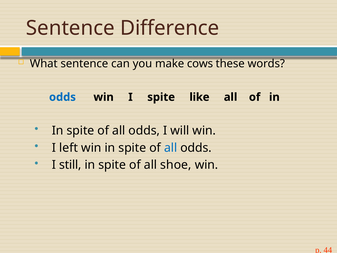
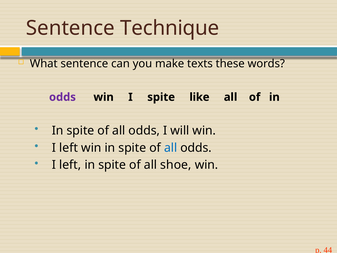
Difference: Difference -> Technique (170, 28)
cows: cows -> texts (200, 64)
odds colour: blue -> purple (62, 97)
still: still -> left (70, 165)
